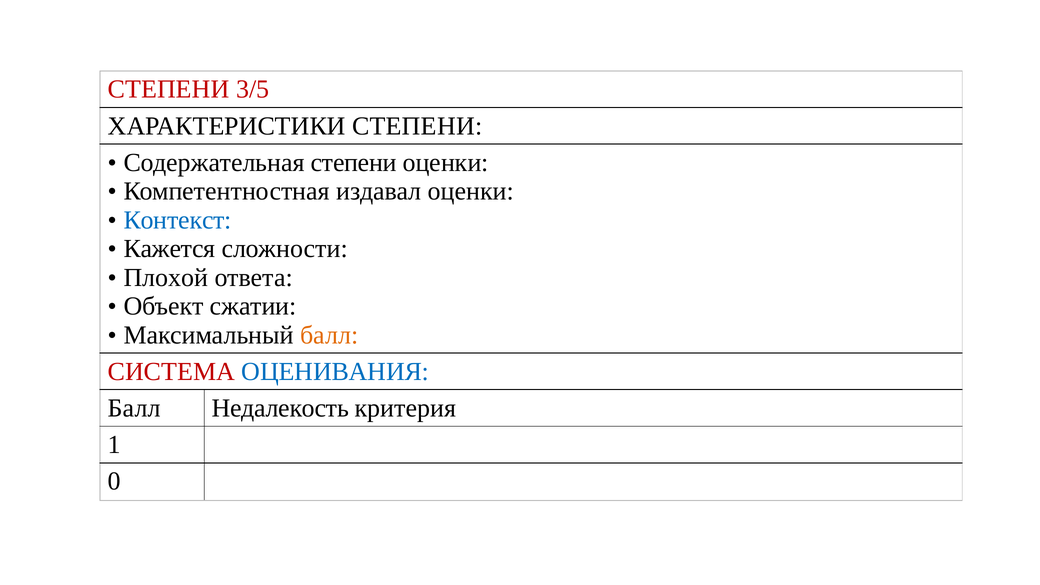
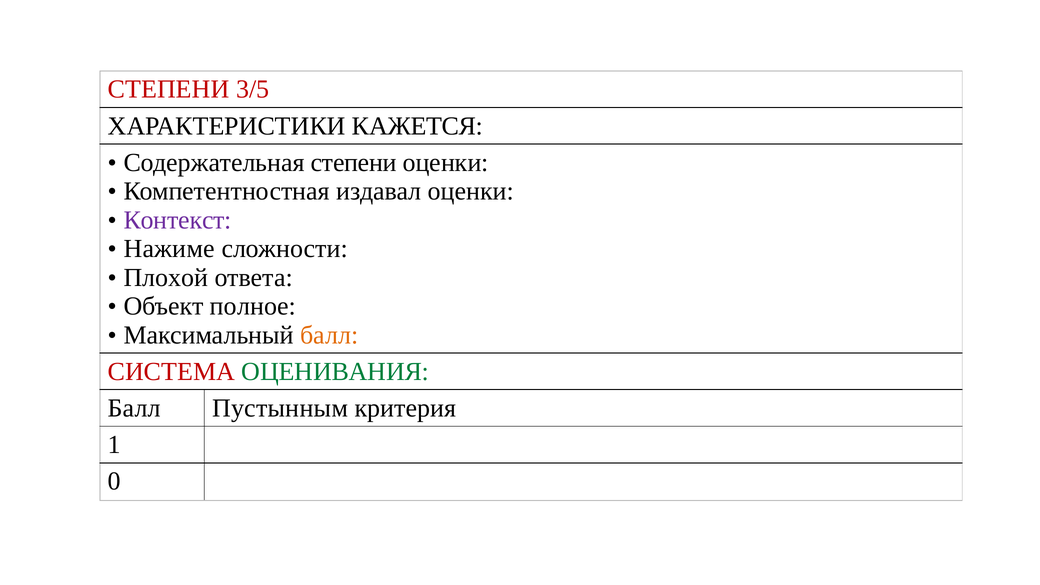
ХАРАКТЕРИСТИКИ СТЕПЕНИ: СТЕПЕНИ -> КАЖЕТСЯ (418, 126)
Контекст colour: blue -> purple (178, 220)
Кажется: Кажется -> Нажиме (169, 249)
сжатии: сжатии -> полное (253, 306)
ОЦЕНИВАНИЯ colour: blue -> green (335, 372)
Недалекость: Недалекость -> Пустынным (280, 408)
